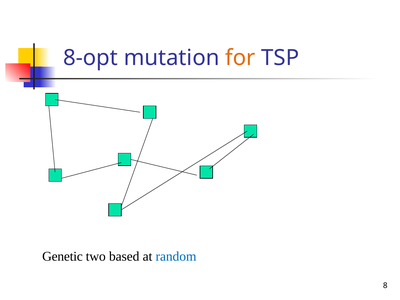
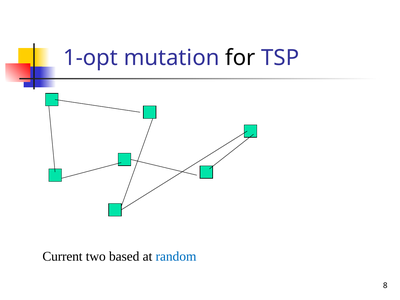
8-opt: 8-opt -> 1-opt (91, 58)
for colour: orange -> black (240, 58)
Genetic: Genetic -> Current (62, 256)
